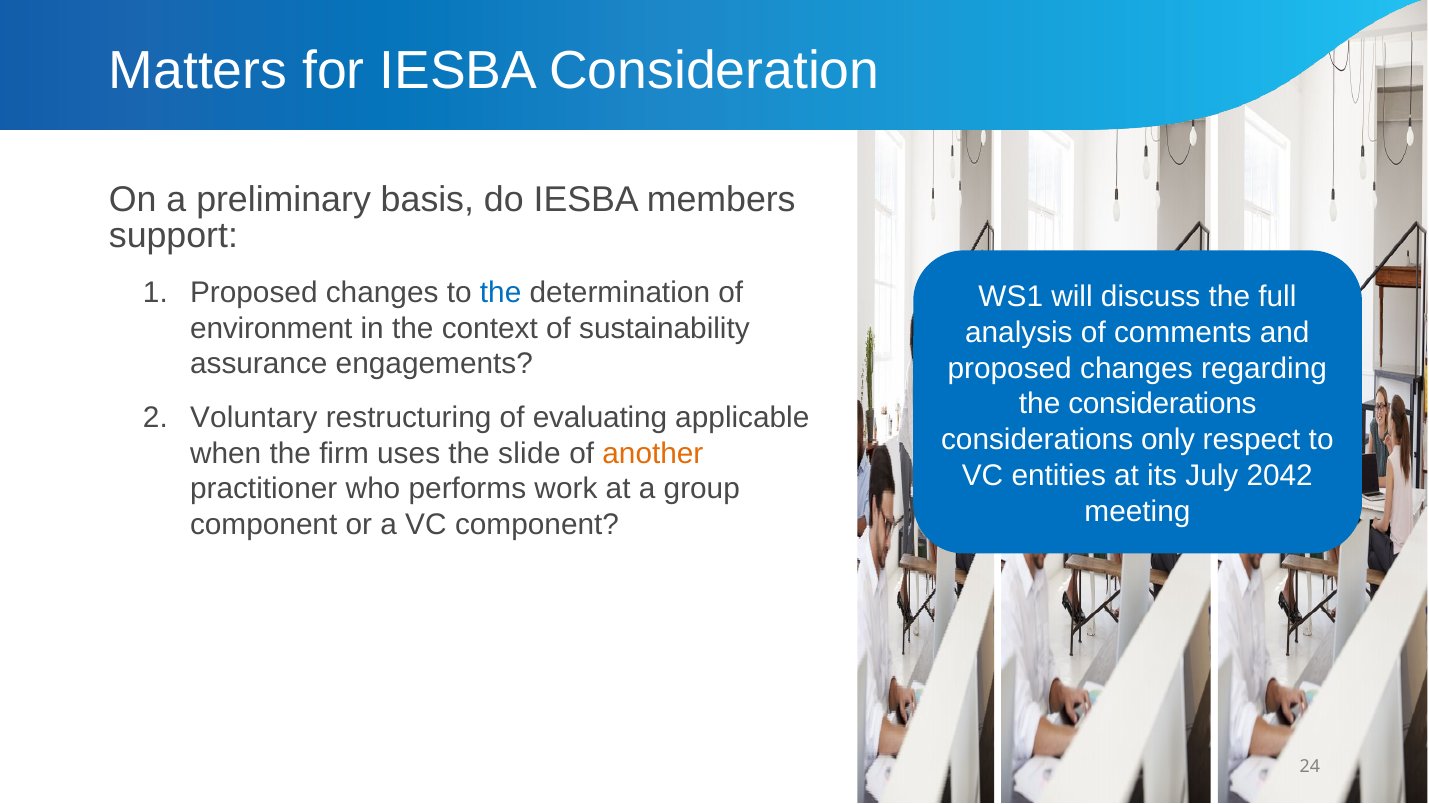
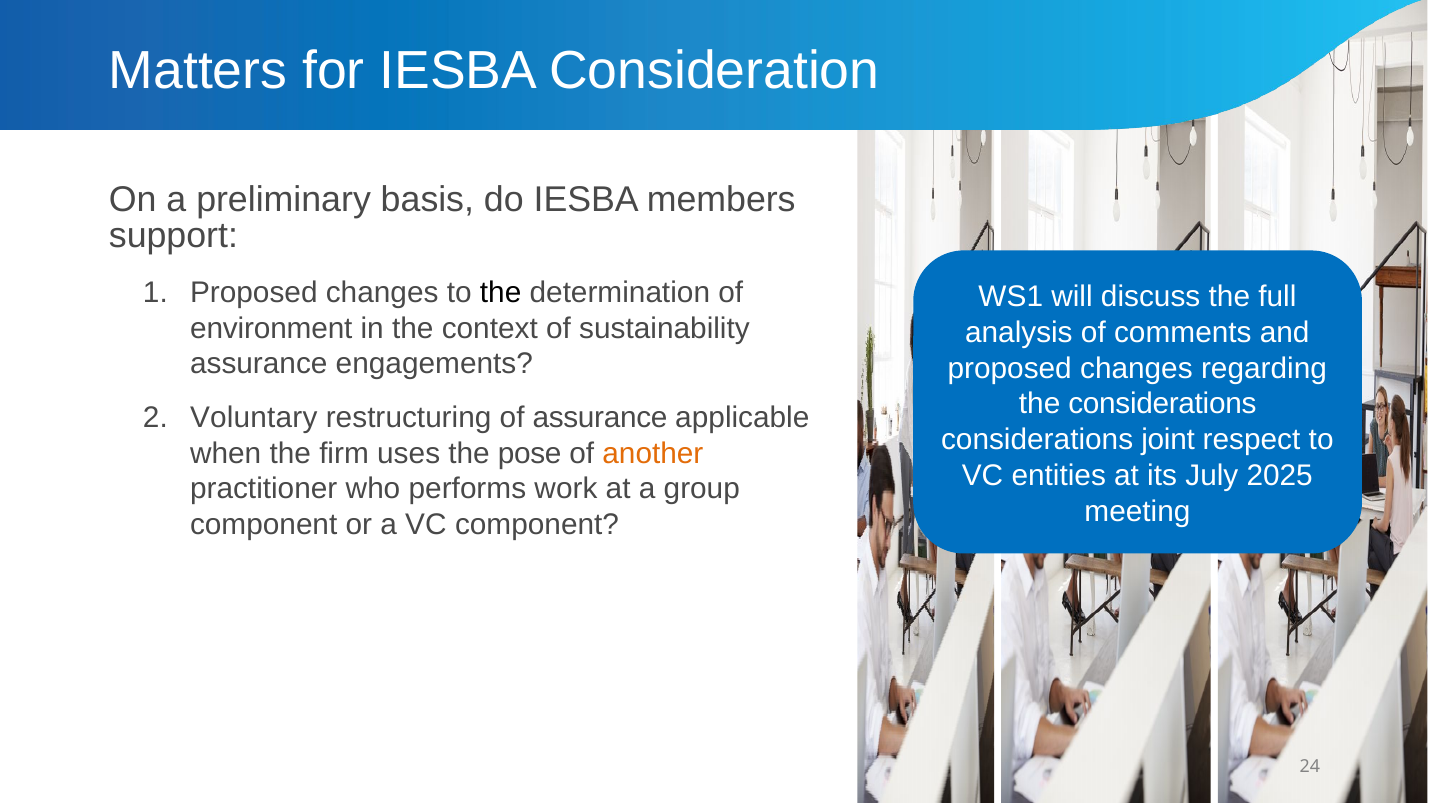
the colour: blue -> black (501, 292)
of evaluating: evaluating -> assurance (600, 417)
only: only -> joint (1168, 440)
slide: slide -> pose (530, 453)
2042: 2042 -> 2025 (1280, 475)
